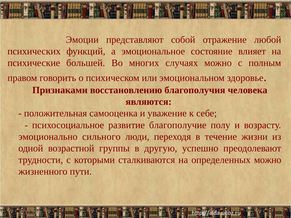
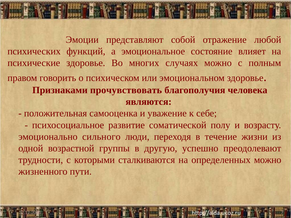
психические большей: большей -> здоровье (86, 63)
восстановлению: восстановлению -> прочувствовать (126, 90)
благополучие: благополучие -> соматической (178, 125)
